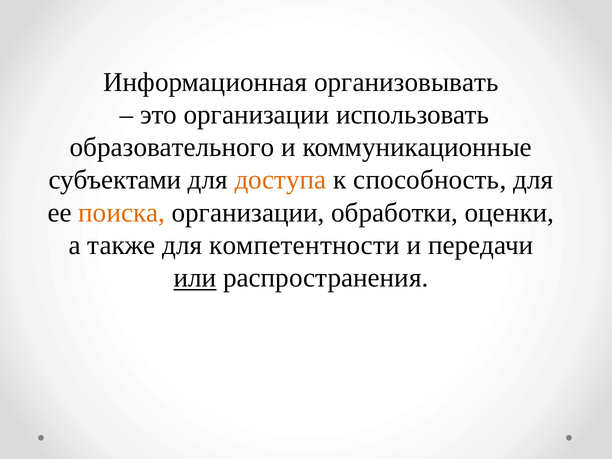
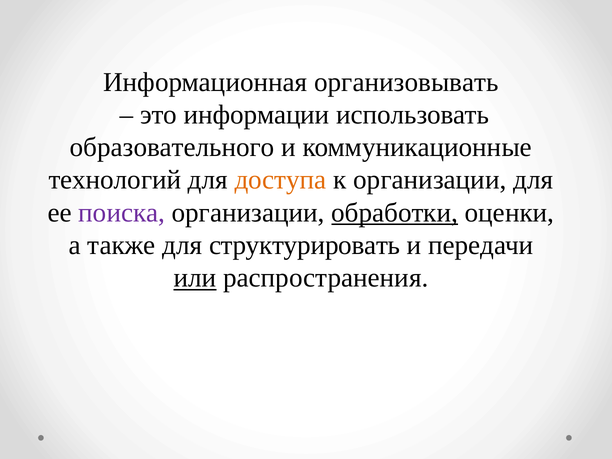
это организации: организации -> информации (257, 115)
субъектами: субъектами -> технологий (115, 180)
к способность: способность -> организации (430, 180)
поиска colour: orange -> purple (122, 213)
обработки underline: none -> present (395, 213)
компетентности: компетентности -> структурировать (305, 245)
